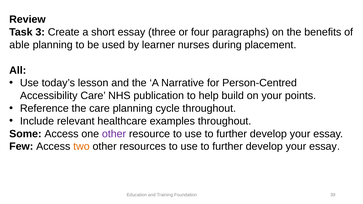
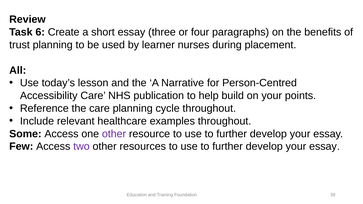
3: 3 -> 6 (40, 32)
able: able -> trust (20, 45)
two colour: orange -> purple (81, 147)
